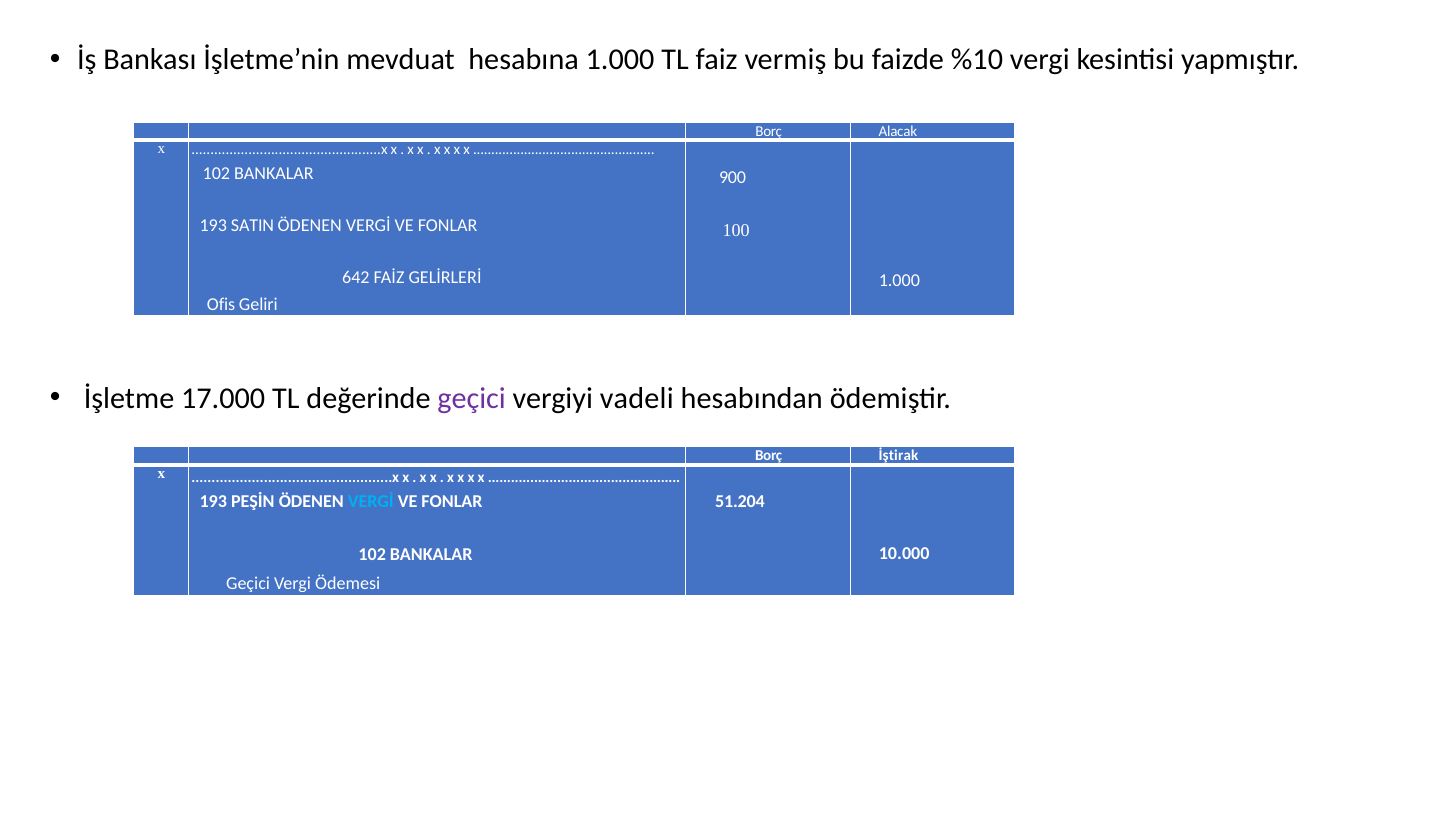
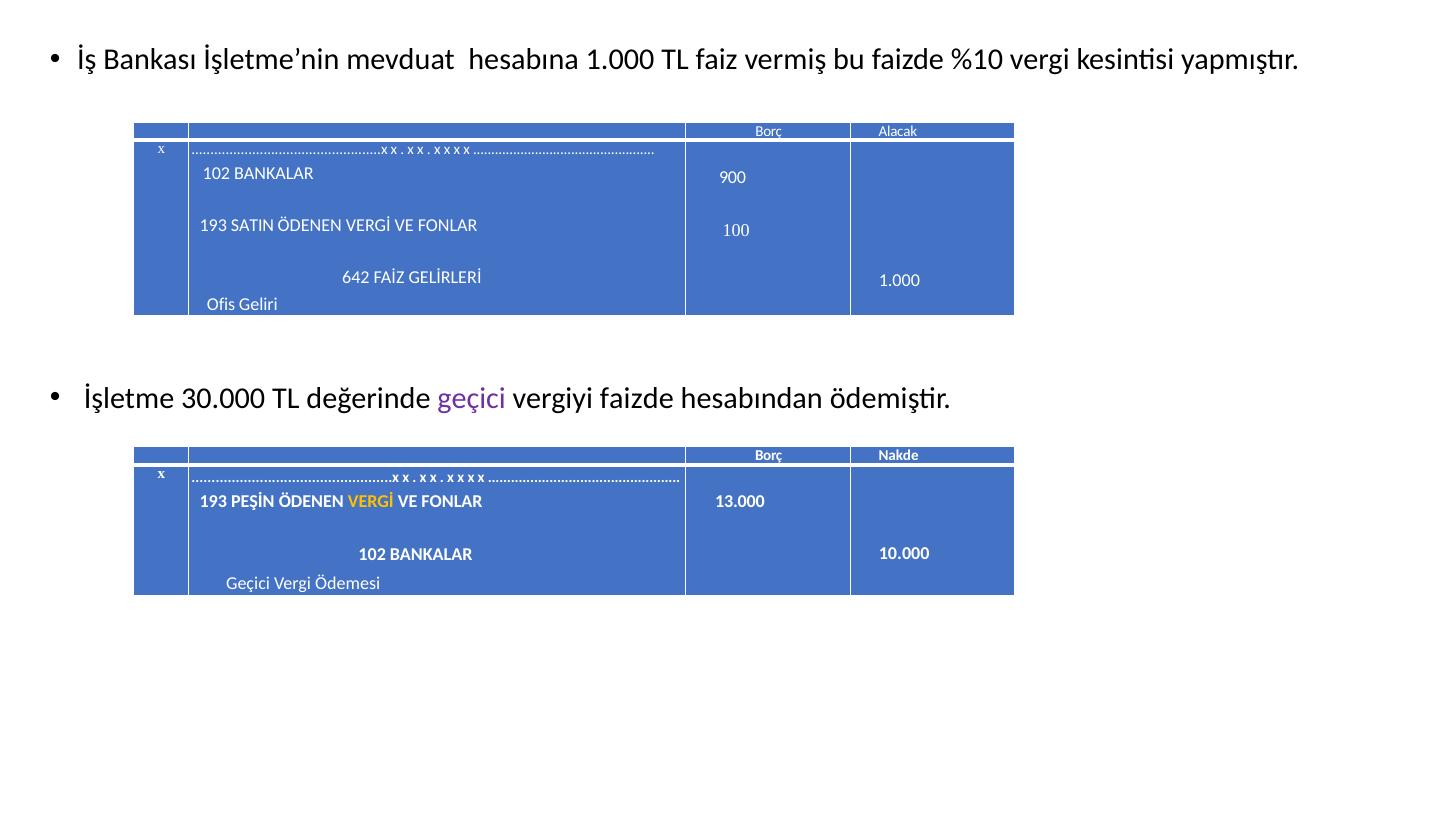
17.000: 17.000 -> 30.000 (223, 398)
vergiyi vadeli: vadeli -> faizde (637, 398)
İştirak: İştirak -> Nakde (899, 456)
51.204: 51.204 -> 13.000 (740, 502)
VERGİ colour: light blue -> yellow (371, 502)
